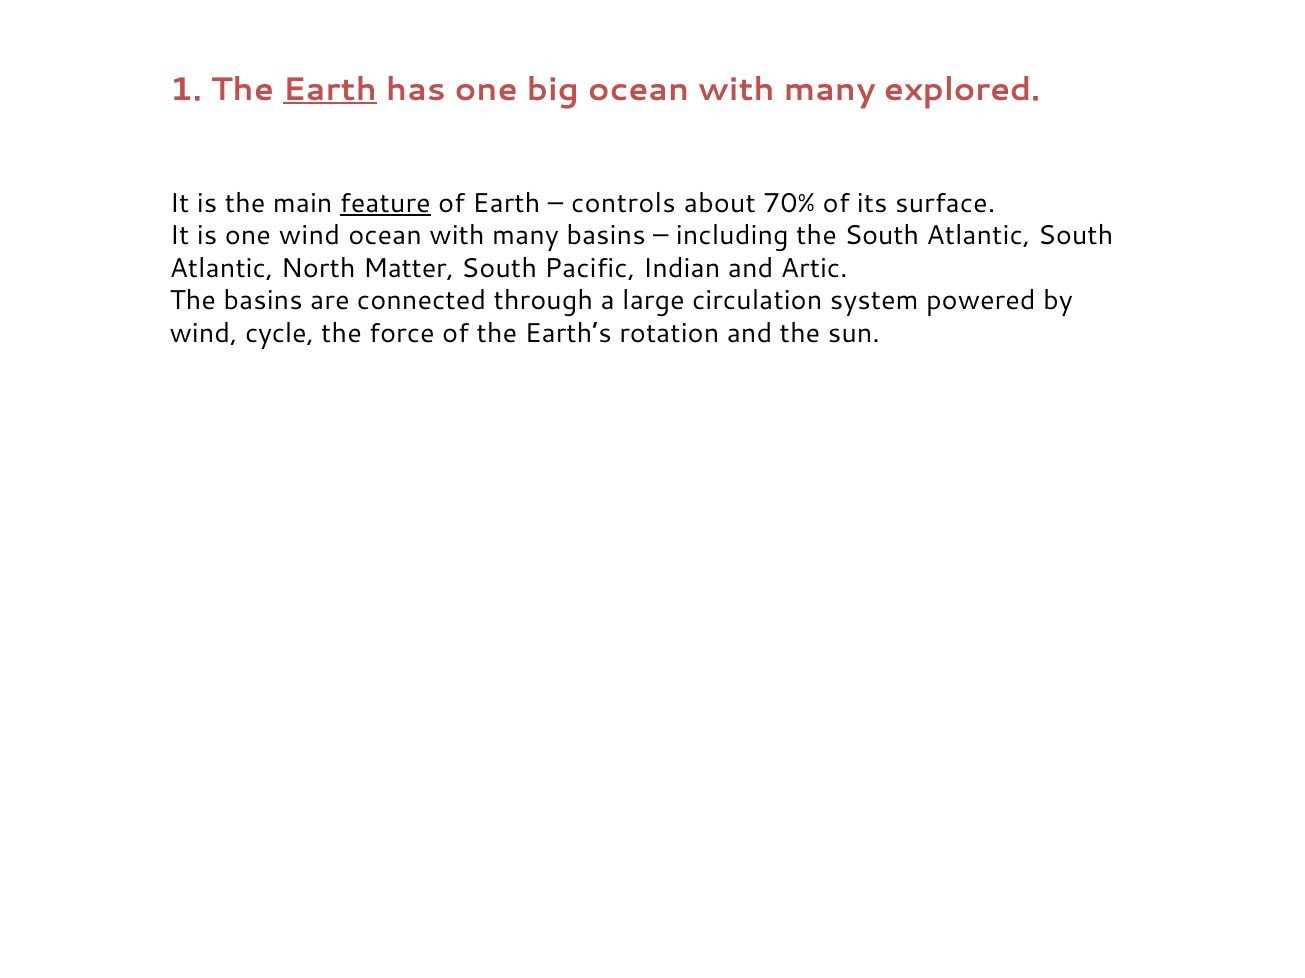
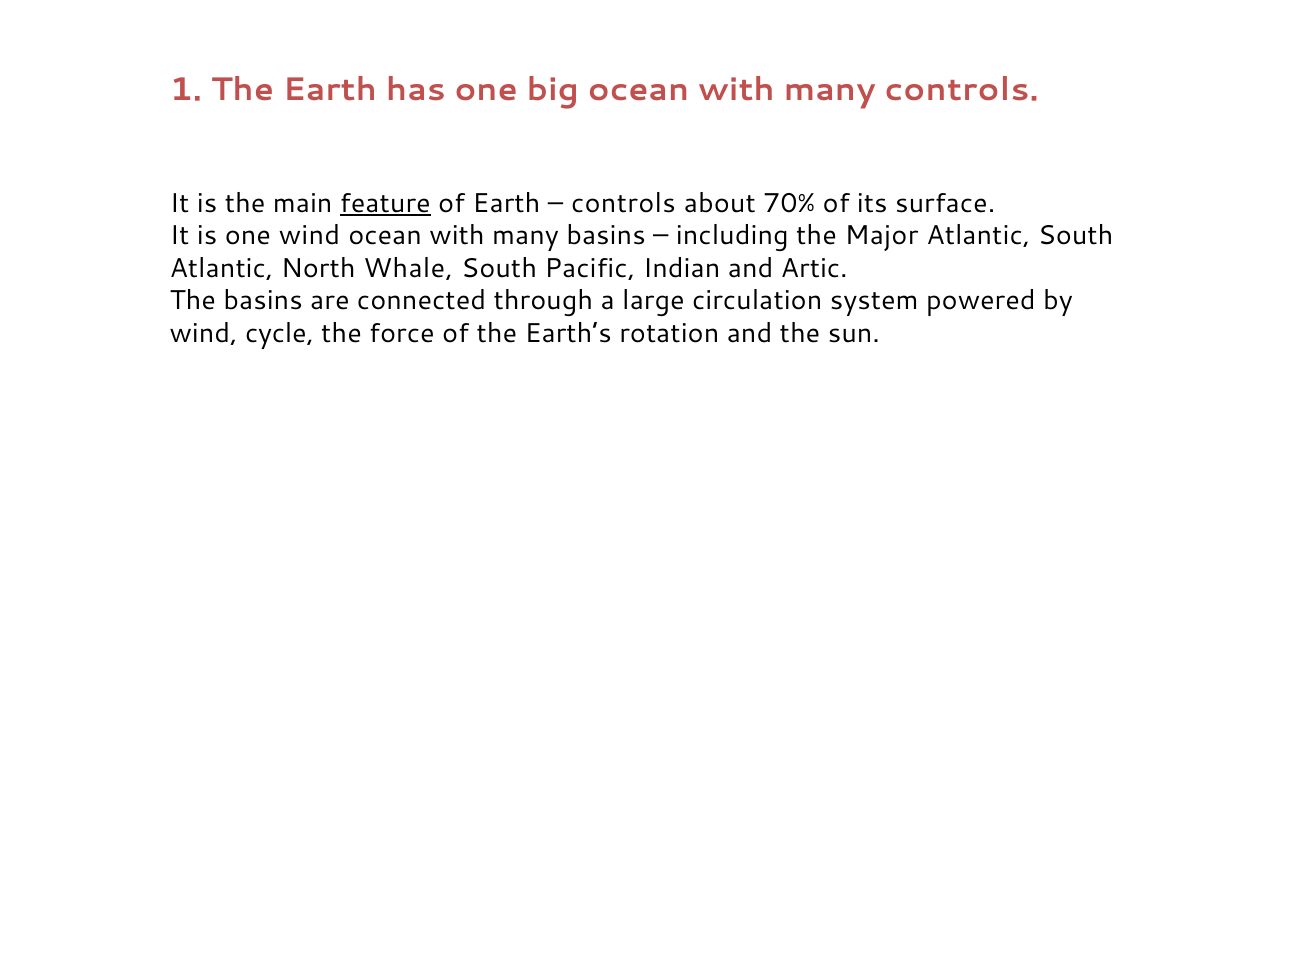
Earth underline: present -> none (330, 89)
many explored: explored -> controls (962, 89)
the South: South -> Major (881, 236)
Matter: Matter -> Whale (408, 269)
